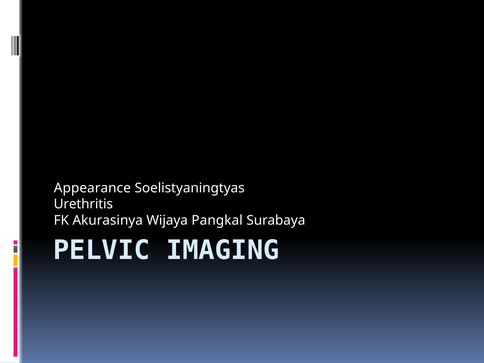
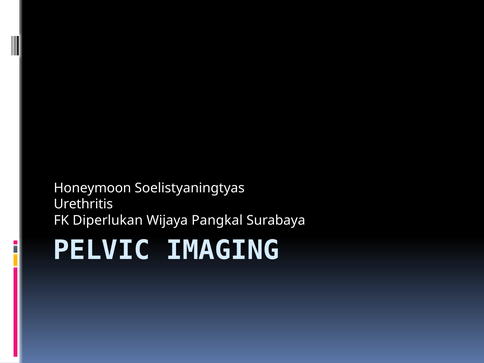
Appearance: Appearance -> Honeymoon (92, 188)
Akurasinya: Akurasinya -> Diperlukan (108, 220)
